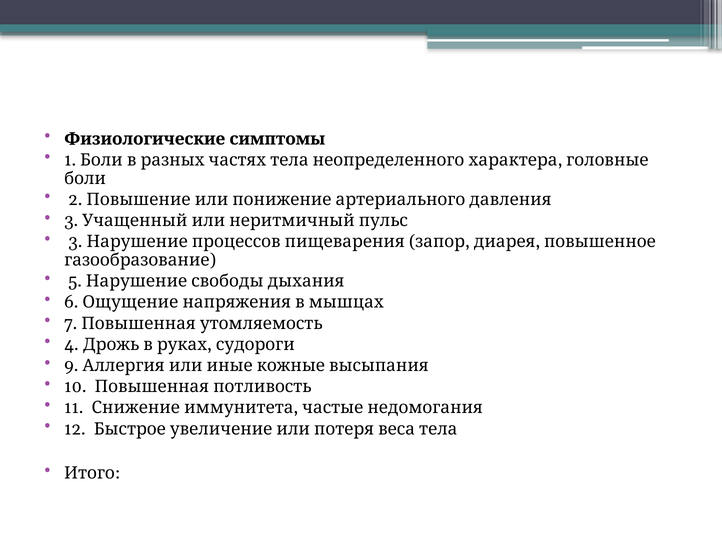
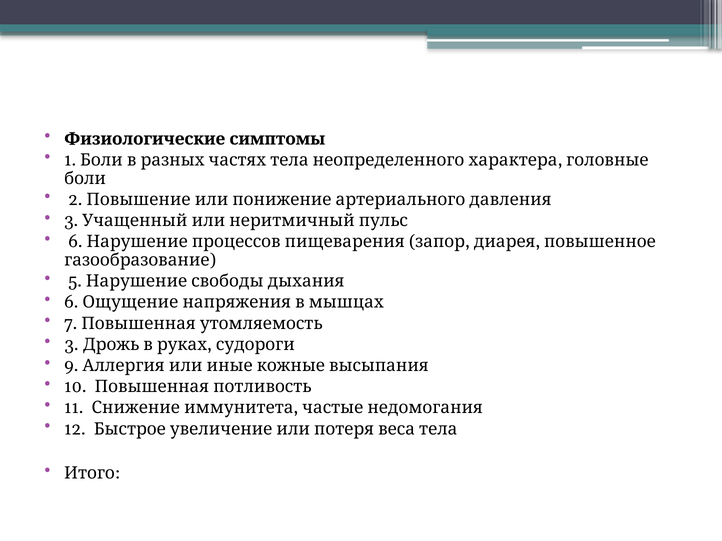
3: 3 -> 6 (75, 242)
4: 4 -> 3 (71, 345)
